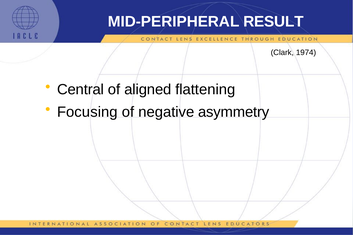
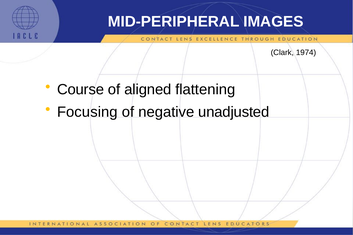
RESULT: RESULT -> IMAGES (273, 22)
Central: Central -> Course (81, 90)
asymmetry: asymmetry -> unadjusted (234, 112)
